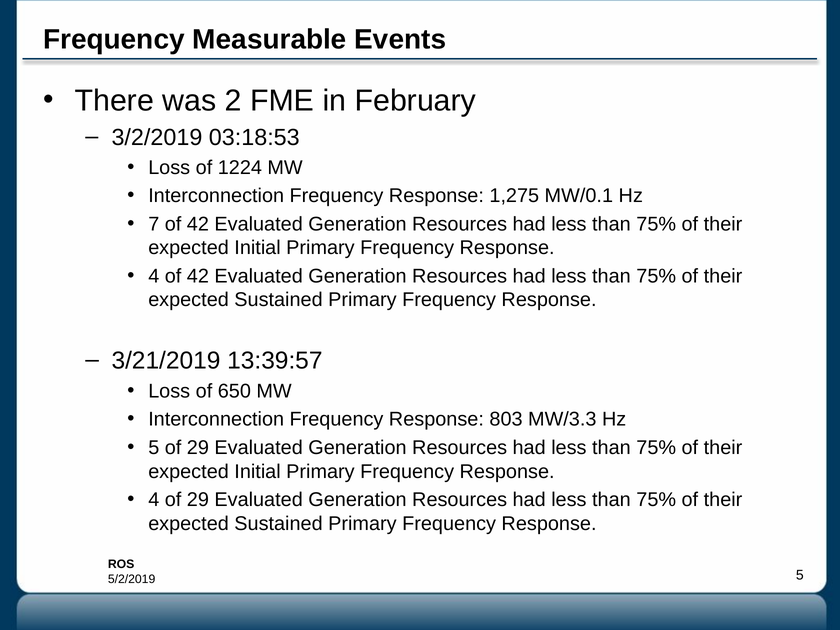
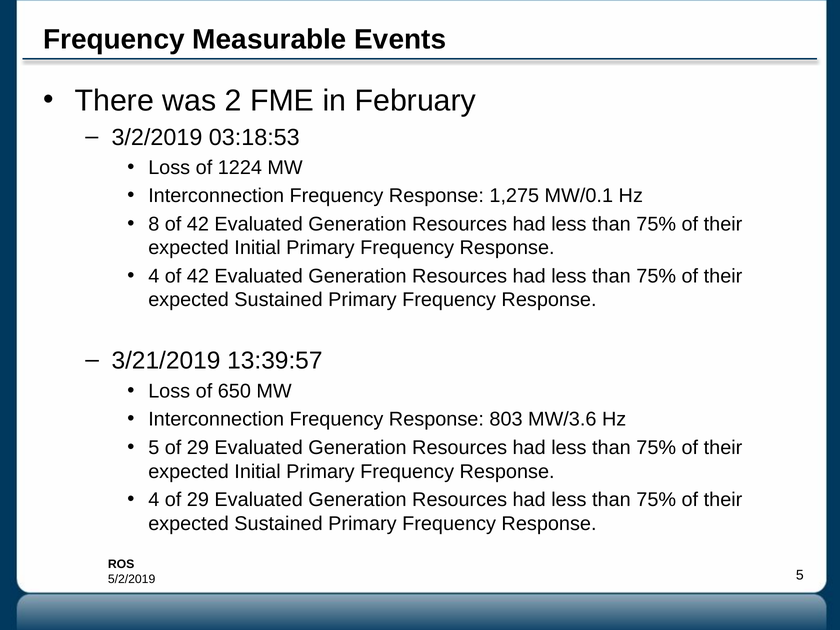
7: 7 -> 8 (154, 224)
MW/3.3: MW/3.3 -> MW/3.6 (562, 419)
